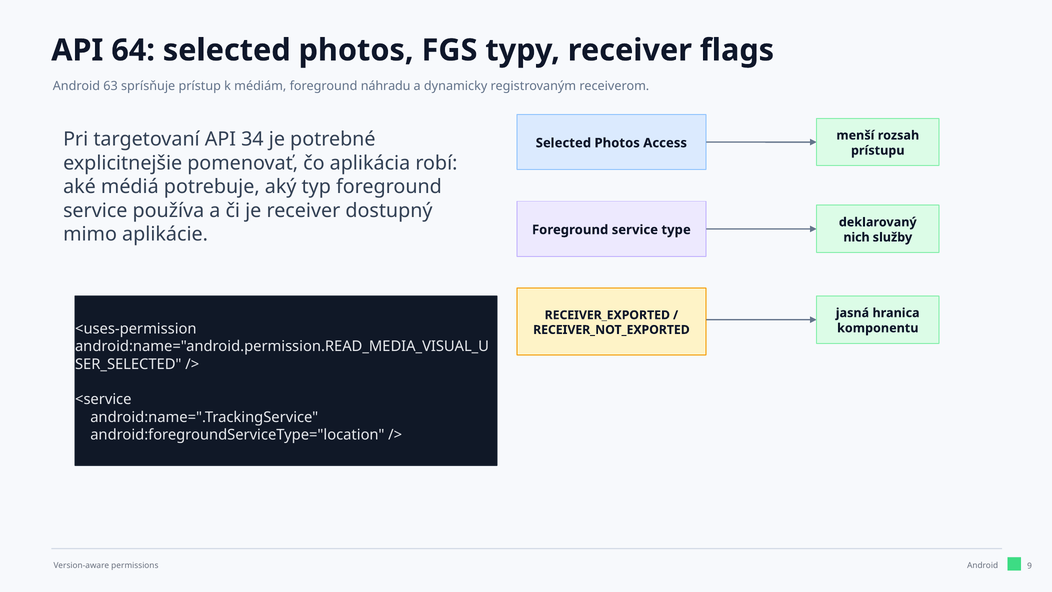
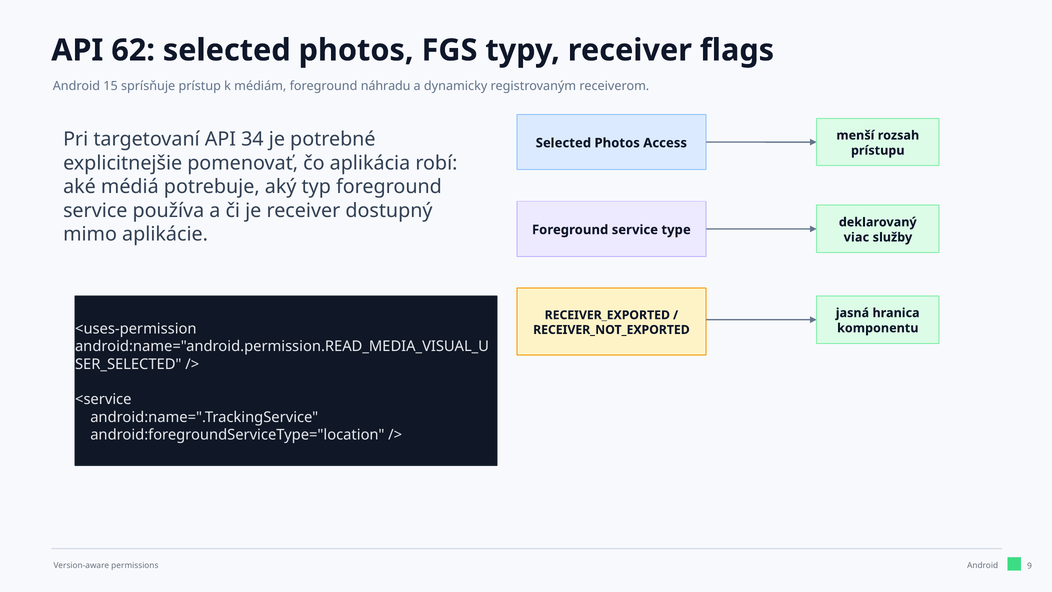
64: 64 -> 62 (133, 50)
63: 63 -> 15 (111, 86)
nich: nich -> viac (856, 237)
